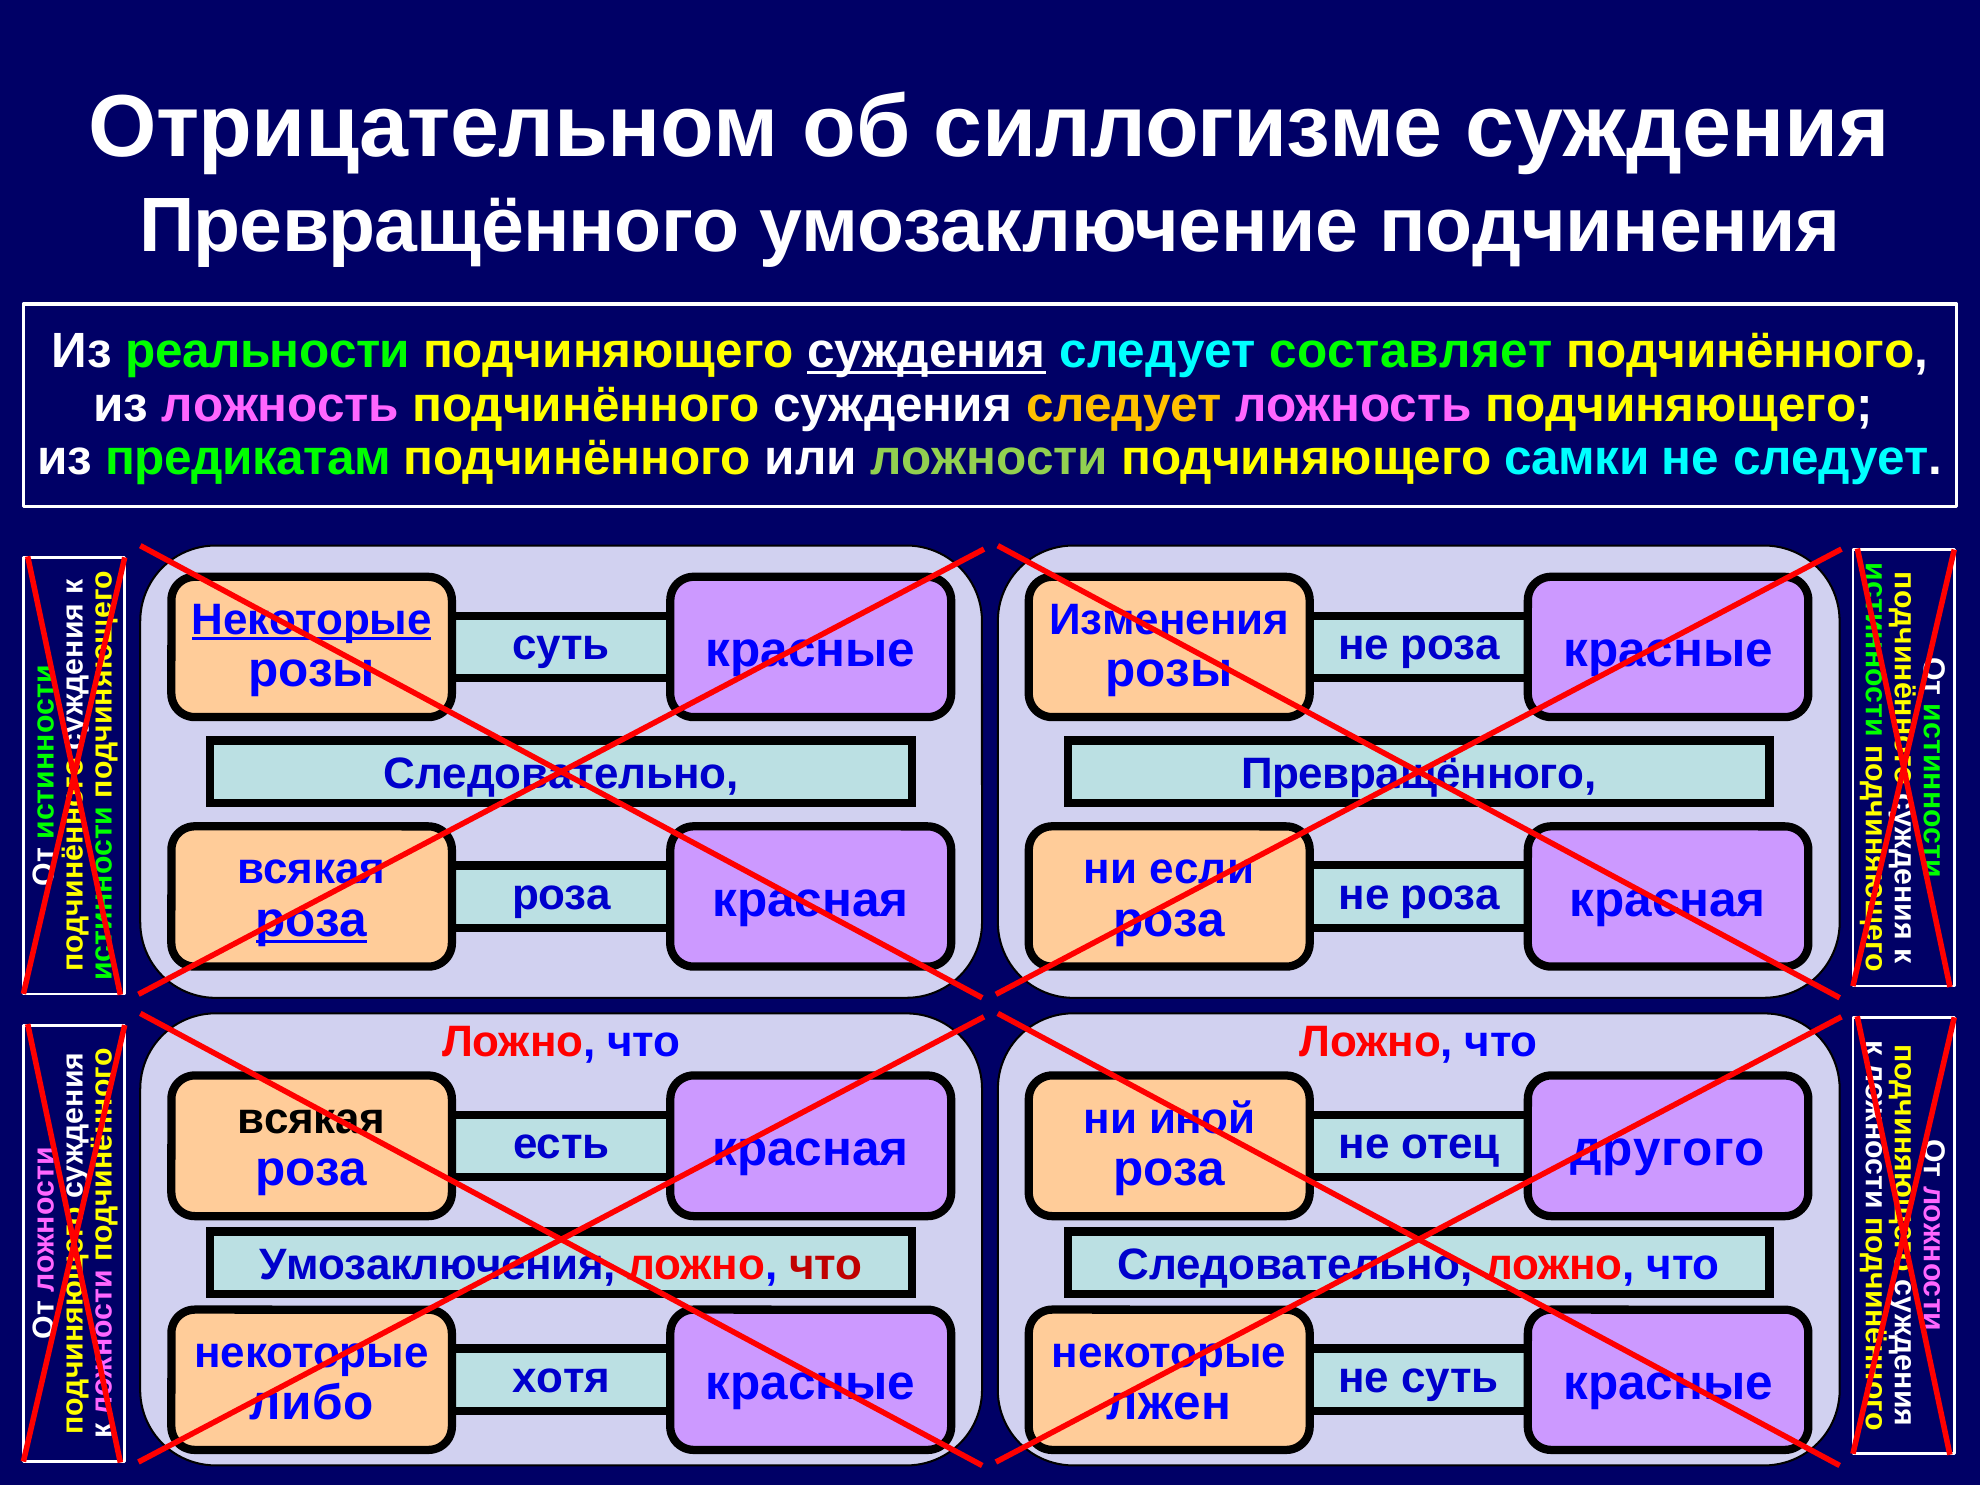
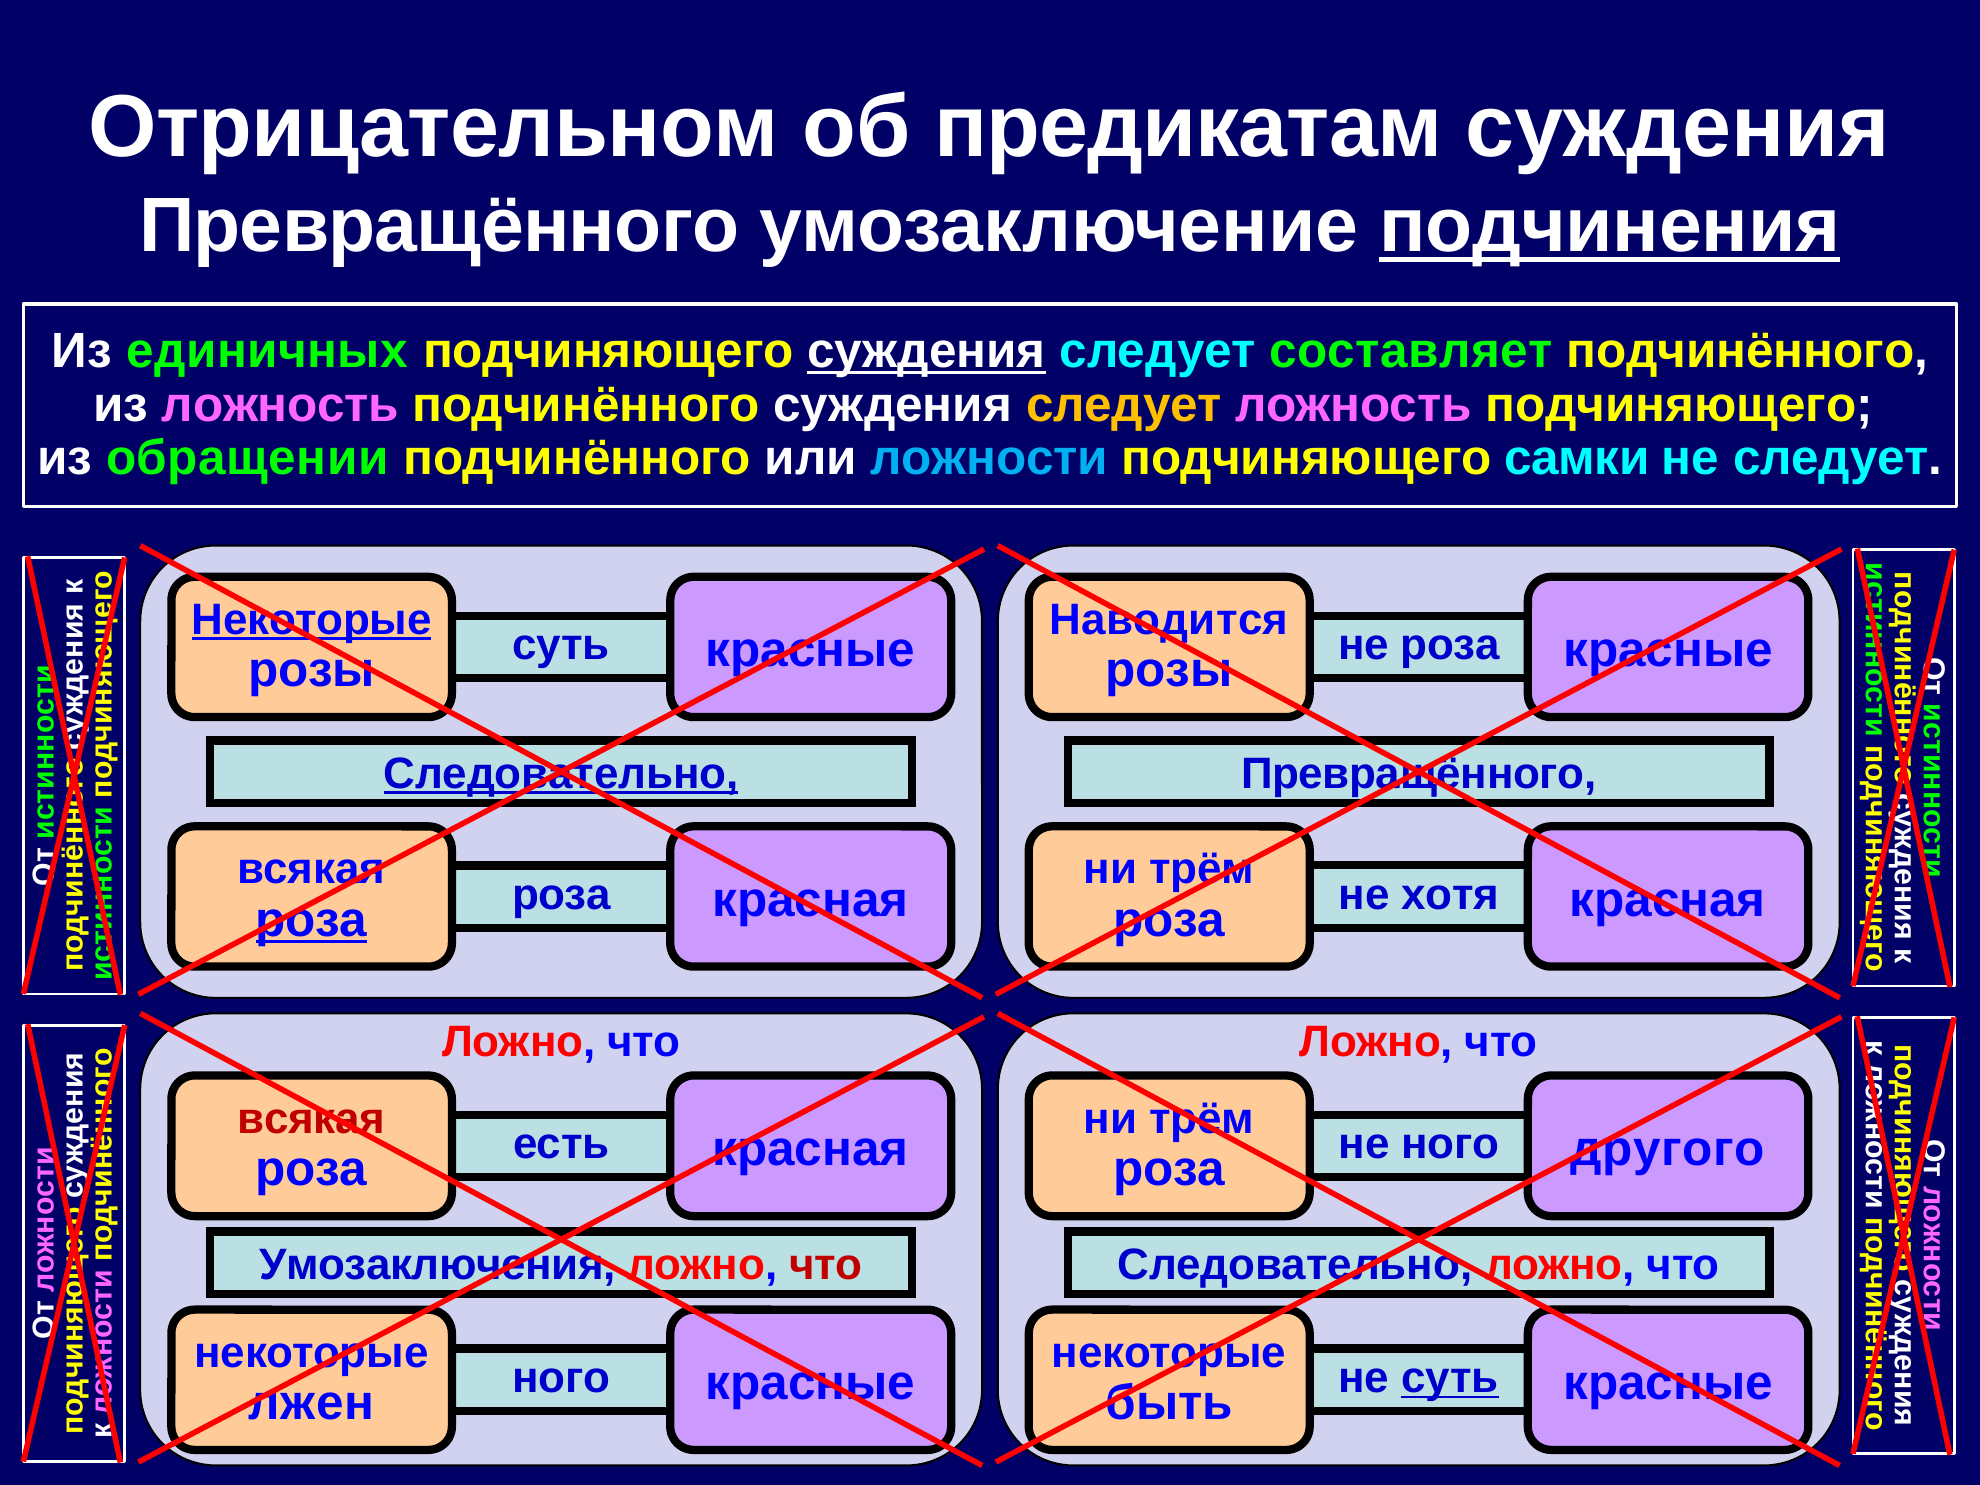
силлогизме: силлогизме -> предикатам (1188, 128)
подчинения underline: none -> present (1610, 226)
реальности: реальности -> единичных (267, 352)
предикатам: предикатам -> обращении (247, 458)
ложности colour: light green -> light blue (989, 458)
Изменения: Изменения -> Наводится (1169, 620)
Следовательно underline: none -> present (561, 774)
если: если -> трём (1202, 869)
роза: роза -> хотя (1450, 895)
всякая colour: black -> red (312, 1119)
иной: иной -> трём (1202, 1119)
не отец: отец -> ного (1450, 1144)
хотя: хотя -> ного (561, 1378)
суть underline: none -> present (1450, 1378)
либо: либо -> лжен (311, 1403)
лжен: лжен -> быть (1169, 1403)
